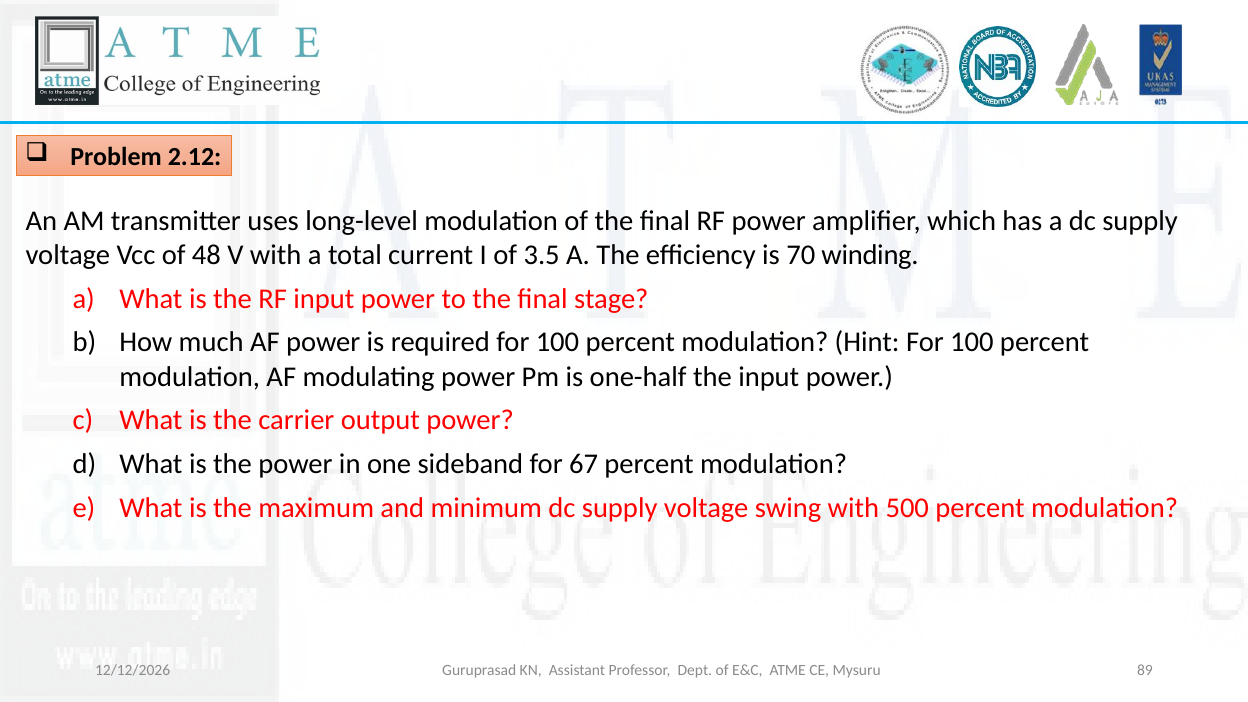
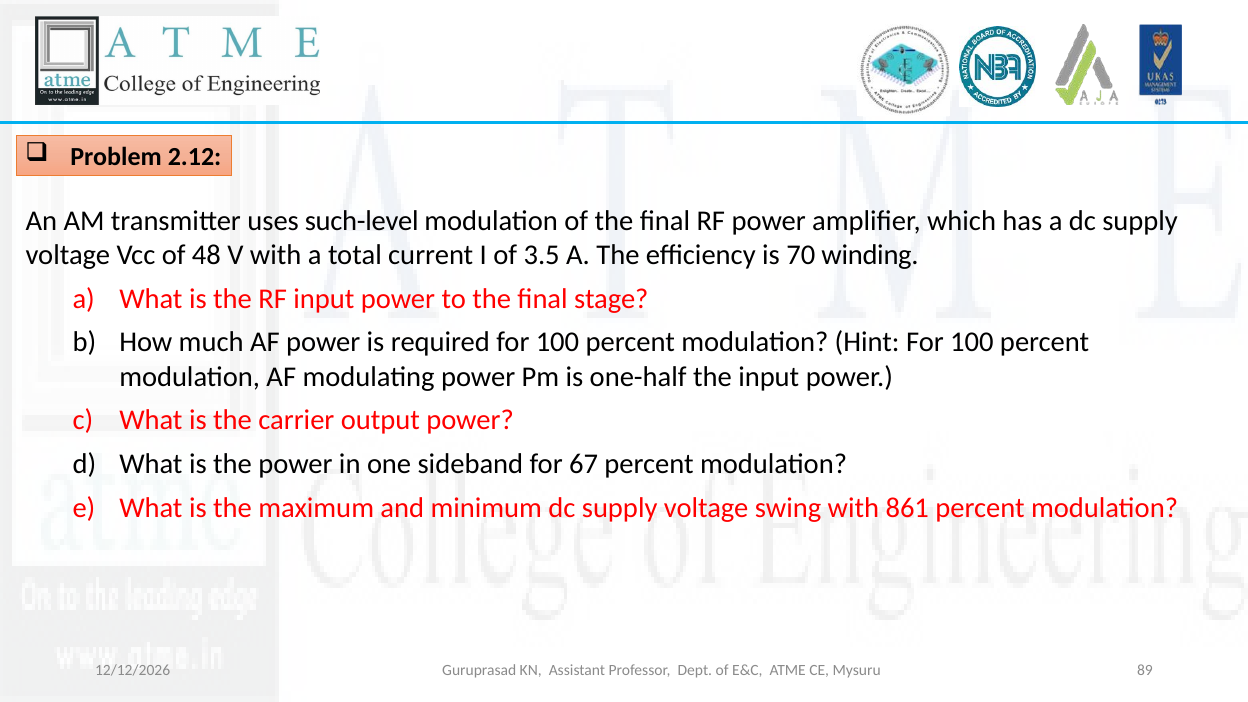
long-level: long-level -> such-level (362, 221)
500: 500 -> 861 (907, 508)
